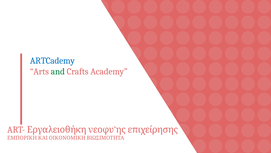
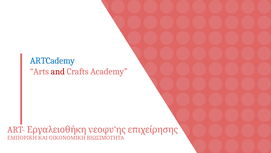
and colour: green -> red (58, 71)
